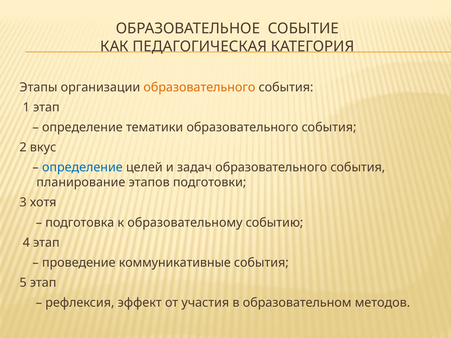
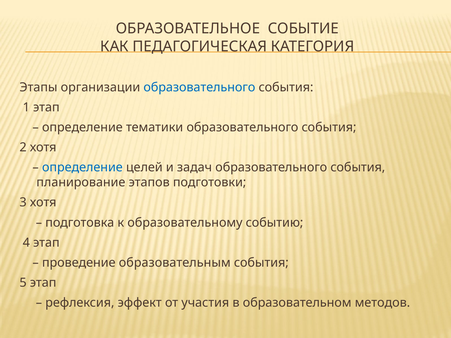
образовательного colour: orange -> blue (199, 87)
2 вкус: вкус -> хотя (43, 148)
коммуникативные: коммуникативные -> образовательным (175, 263)
